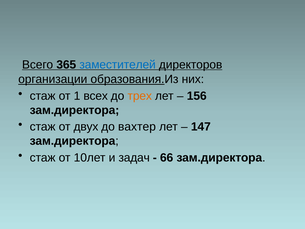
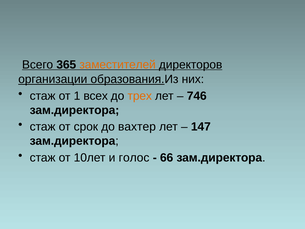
заместителей colour: blue -> orange (118, 65)
156: 156 -> 746 (197, 96)
двух: двух -> срок (86, 127)
задач: задач -> голос (134, 157)
